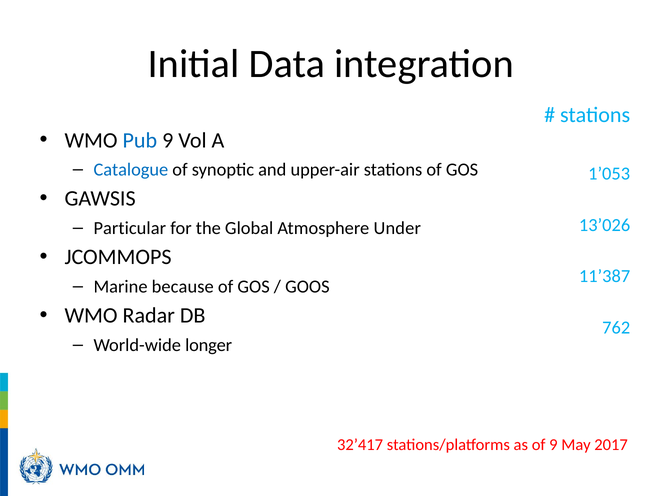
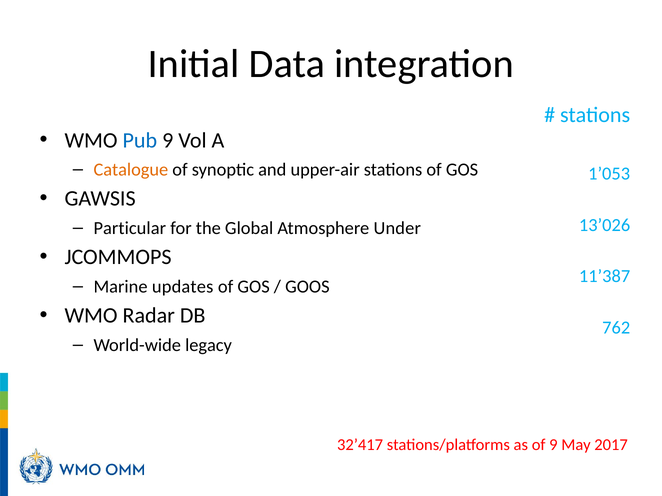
Catalogue colour: blue -> orange (131, 170)
because: because -> updates (183, 287)
longer: longer -> legacy (209, 345)
